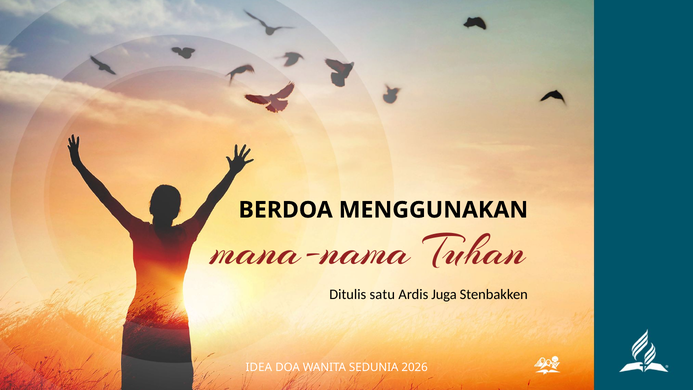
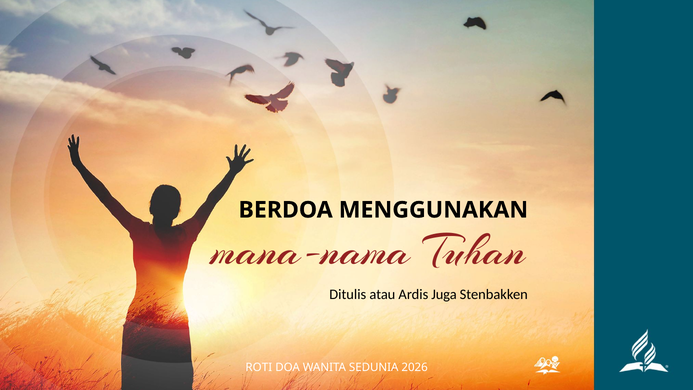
satu: satu -> atau (382, 294)
IDEA: IDEA -> ROTI (259, 367)
